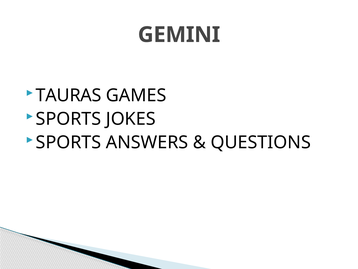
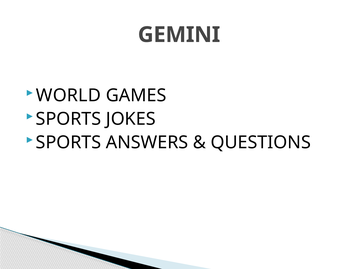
TAURAS: TAURAS -> WORLD (68, 95)
